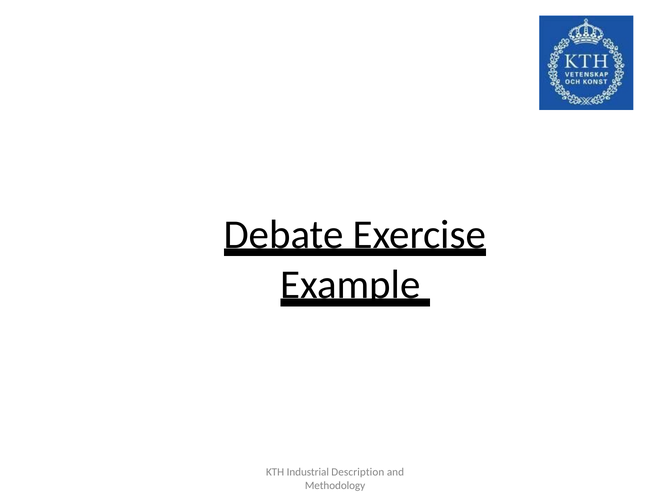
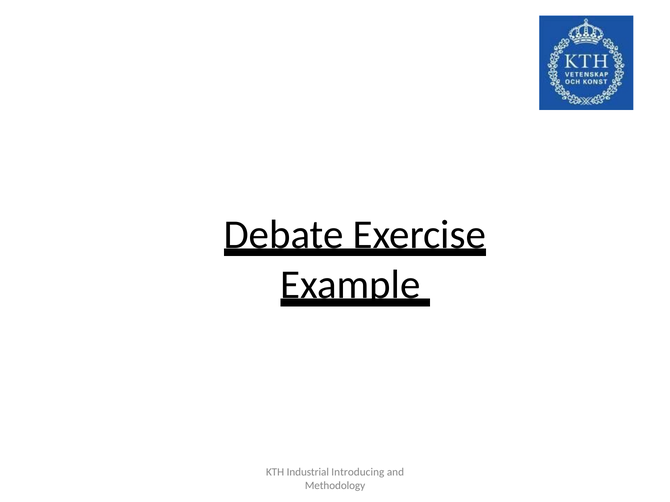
Description: Description -> Introducing (358, 473)
